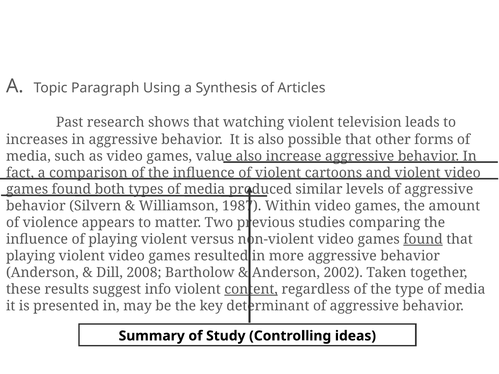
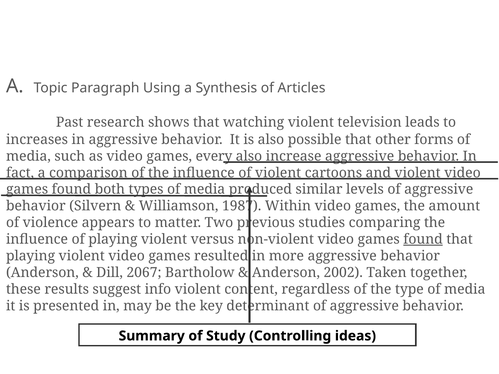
value: value -> every (214, 156)
2008: 2008 -> 2067 (144, 273)
content underline: present -> none (251, 289)
